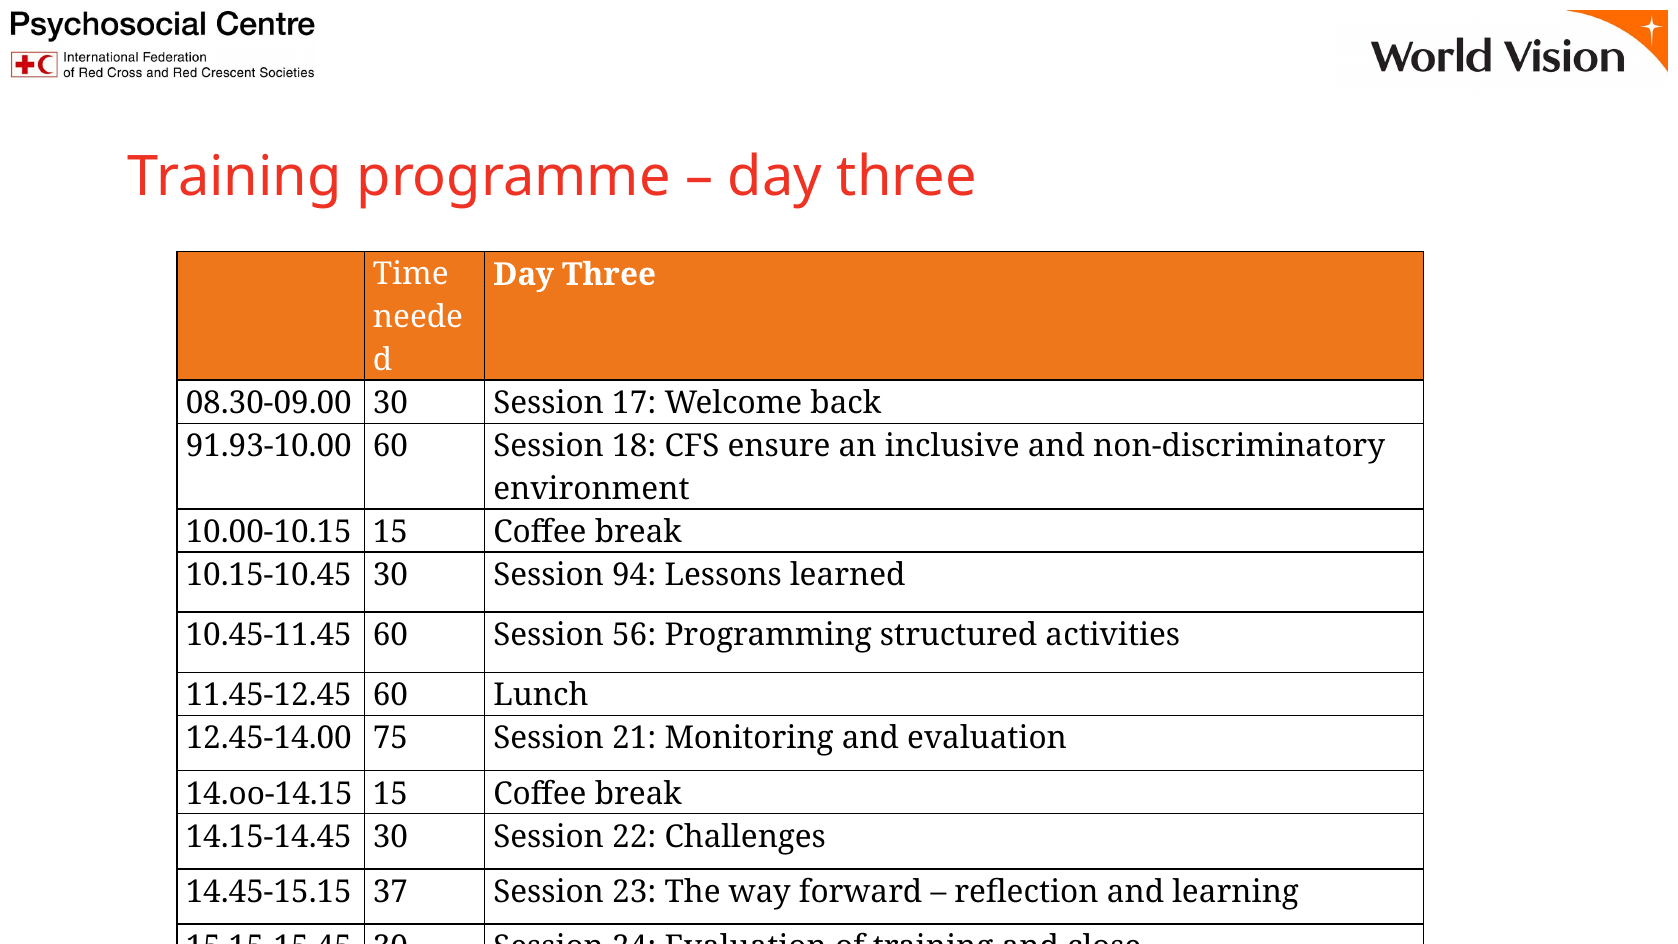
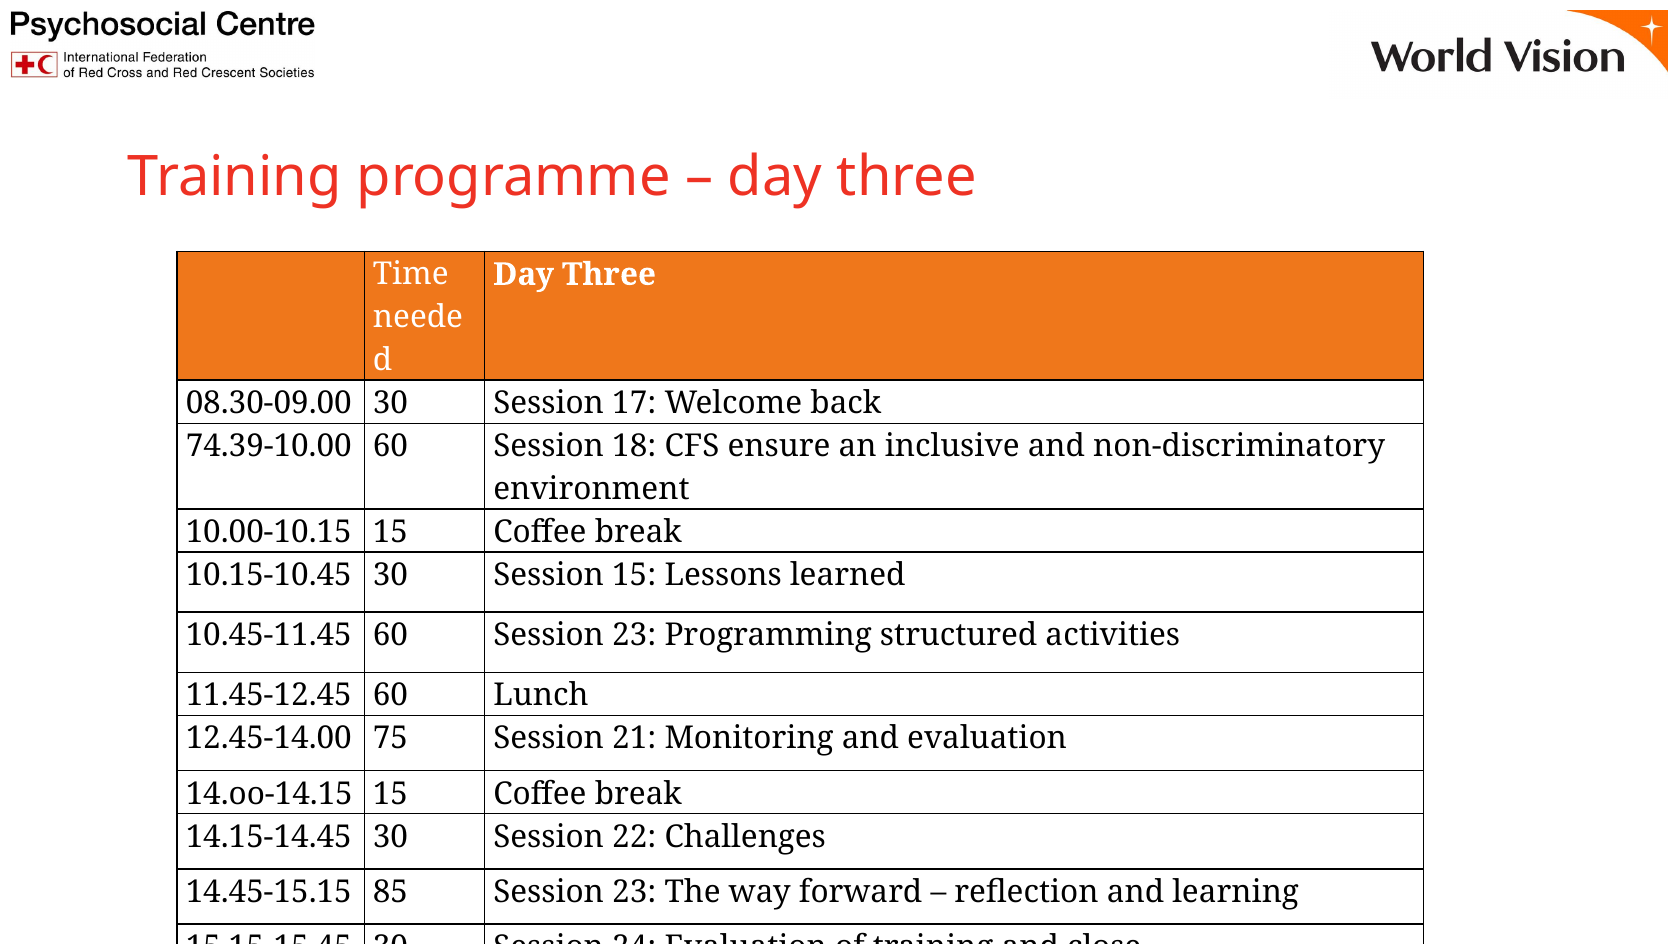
91.93-10.00: 91.93-10.00 -> 74.39-10.00 (269, 446)
Session 94: 94 -> 15 (634, 575)
60 Session 56: 56 -> 23 (634, 635)
37: 37 -> 85 (391, 892)
